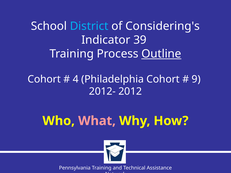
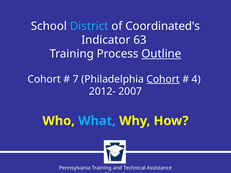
Considering's: Considering's -> Coordinated's (163, 26)
39: 39 -> 63 (140, 40)
4: 4 -> 7 (76, 79)
Cohort underline: none -> present (163, 79)
9: 9 -> 4 (196, 79)
2012: 2012 -> 2007 (130, 92)
What colour: pink -> light blue (97, 121)
